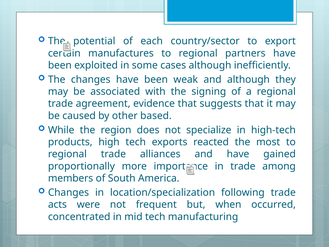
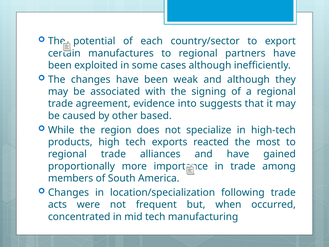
evidence that: that -> into (187, 104)
